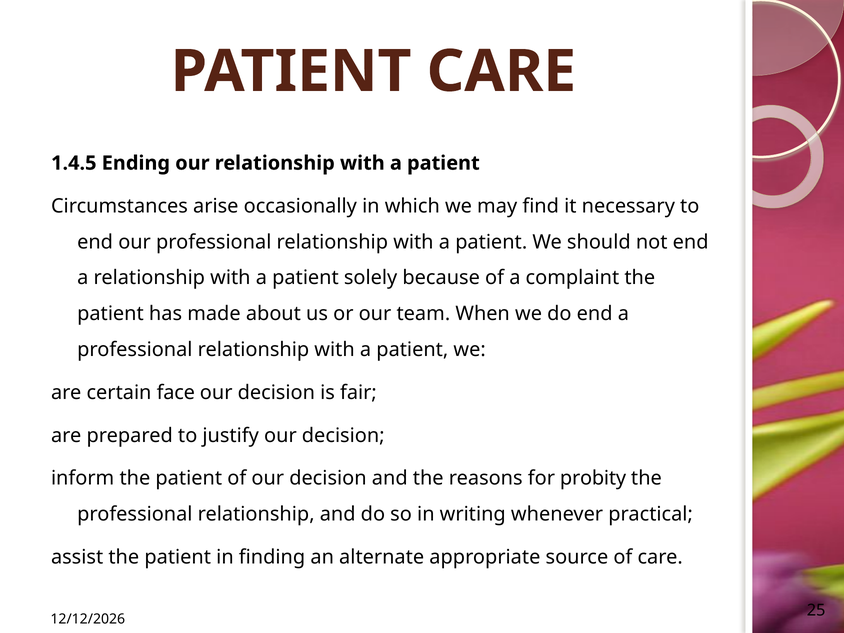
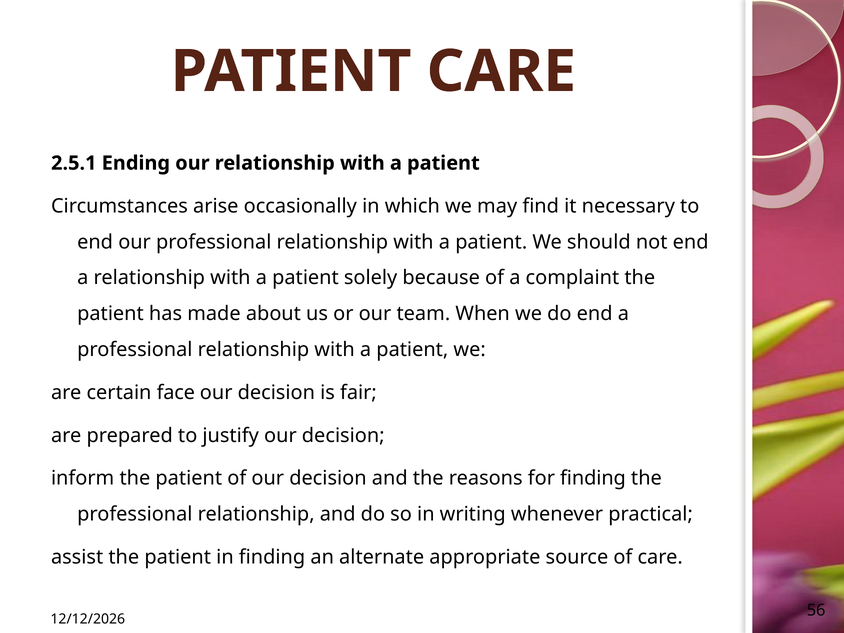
1.4.5: 1.4.5 -> 2.5.1 (74, 163)
for probity: probity -> finding (593, 478)
25: 25 -> 56 (816, 610)
